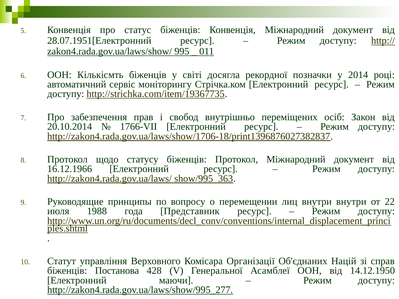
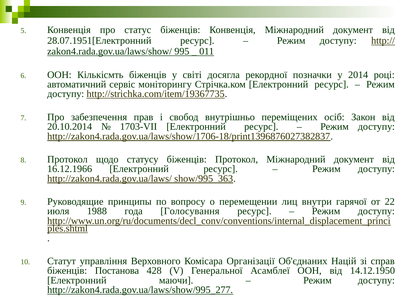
1766-VII: 1766-VII -> 1703-VII (139, 127)
внутри внутри: внутри -> гарячої (351, 202)
Представник: Представник -> Голосування (190, 211)
